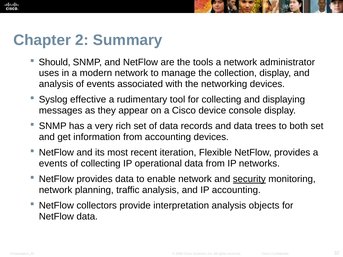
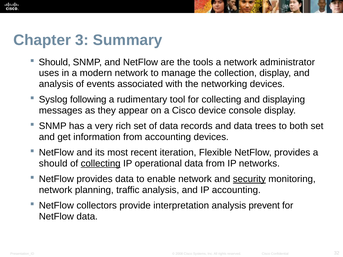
2: 2 -> 3 (82, 40)
effective: effective -> following (88, 100)
events: events -> should (53, 164)
collecting underline: none -> present (101, 164)
objects: objects -> prevent (264, 206)
